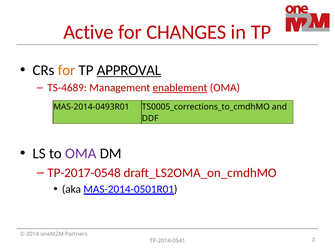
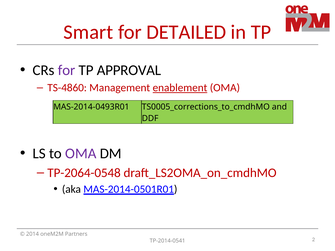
Active: Active -> Smart (88, 32)
CHANGES: CHANGES -> DETAILED (186, 32)
for colour: orange -> purple (67, 70)
APPROVAL underline: present -> none (129, 70)
TS-4689: TS-4689 -> TS-4860 (67, 88)
TP-2017-0548: TP-2017-0548 -> TP-2064-0548 (84, 173)
